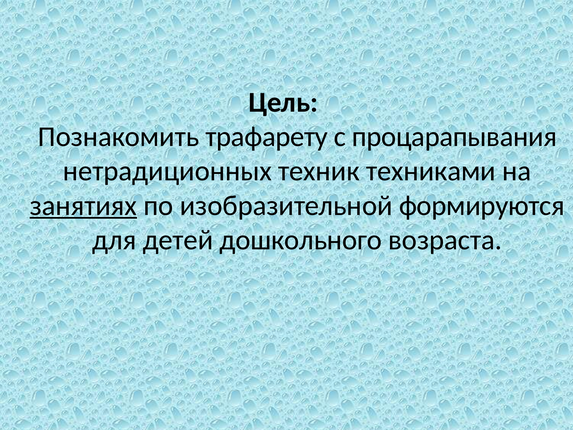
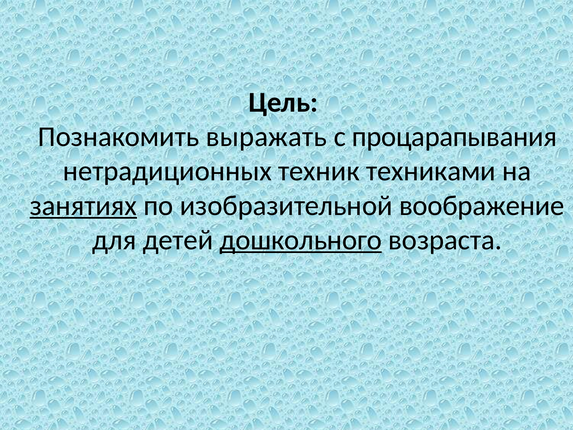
трафарету: трафарету -> выражать (266, 137)
формируются: формируются -> воображение (482, 205)
дошкольного underline: none -> present (301, 240)
